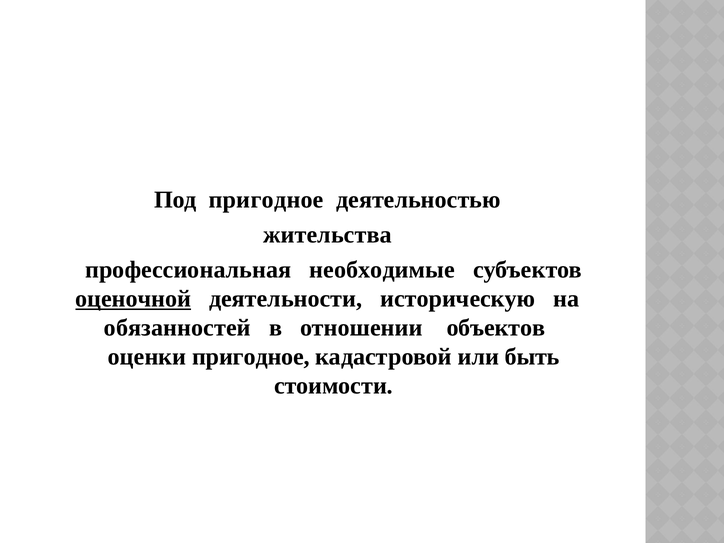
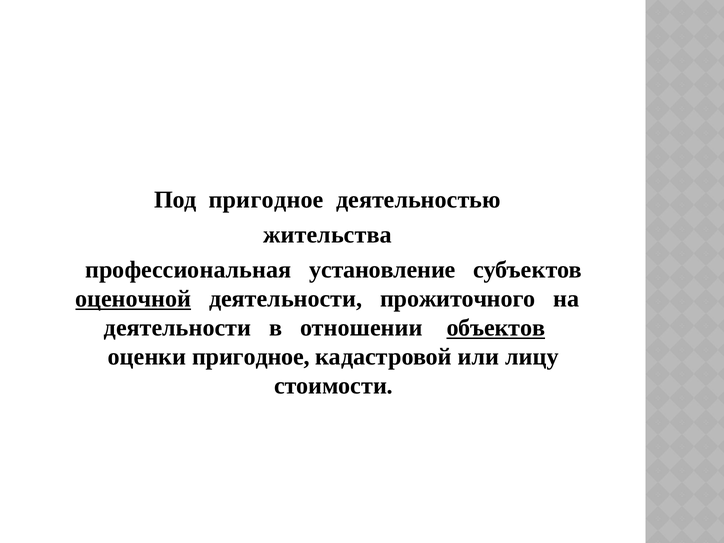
необходимые: необходимые -> установление (382, 270)
историческую: историческую -> прожиточного (458, 299)
обязанностей: обязанностей -> деятельности (177, 328)
объектов underline: none -> present (496, 328)
быть: быть -> лицу (532, 357)
